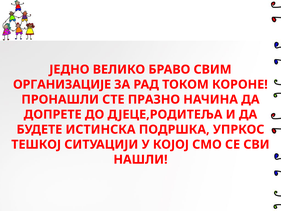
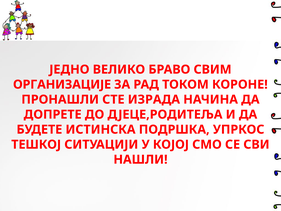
ПРАЗНО: ПРАЗНО -> ИЗРАДА (154, 99)
